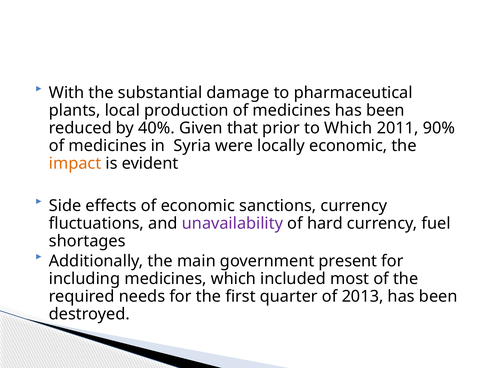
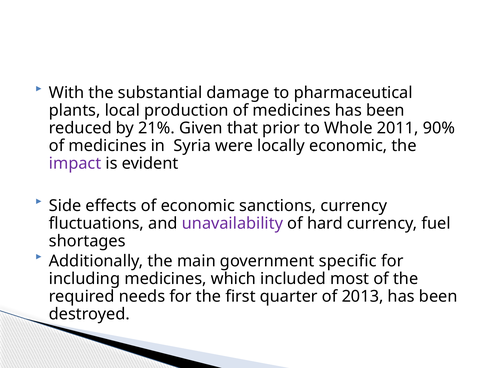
40%: 40% -> 21% (157, 128)
to Which: Which -> Whole (348, 128)
impact colour: orange -> purple (75, 163)
present: present -> specific (348, 261)
